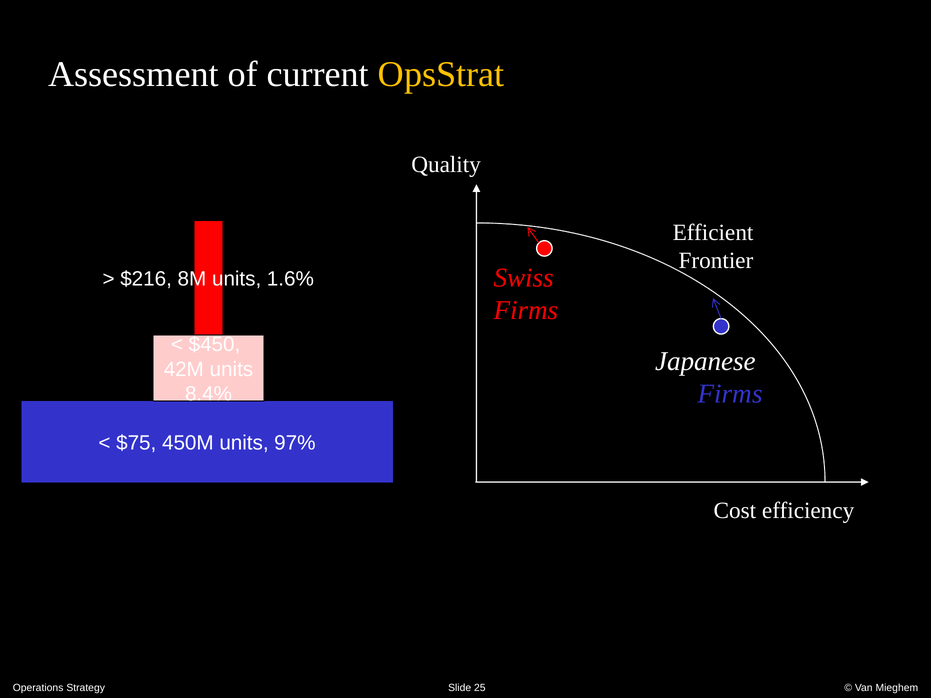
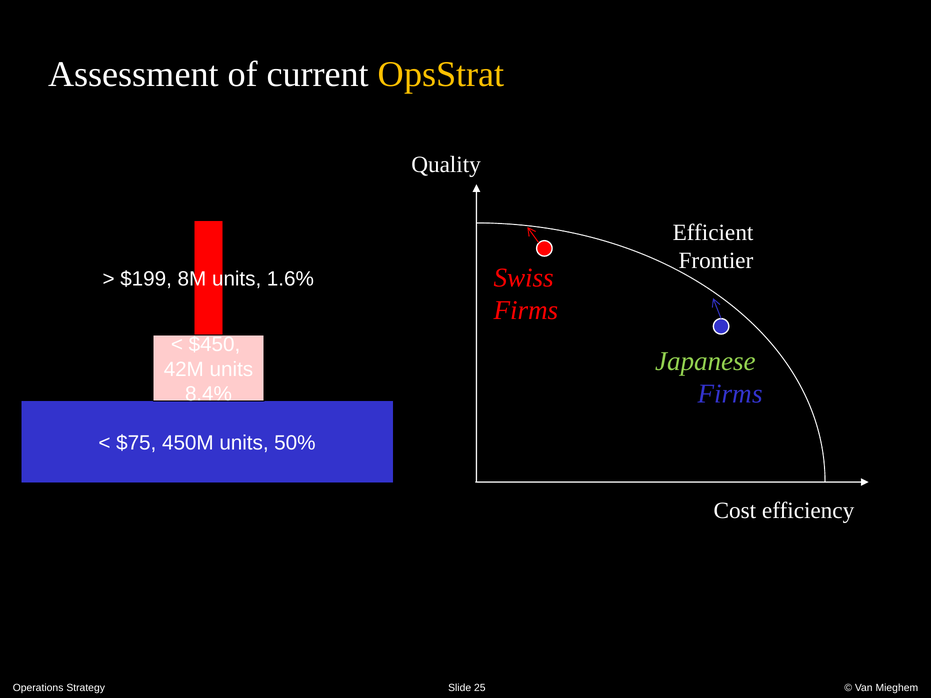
$216: $216 -> $199 (146, 279)
Japanese colour: white -> light green (705, 361)
97%: 97% -> 50% (295, 443)
